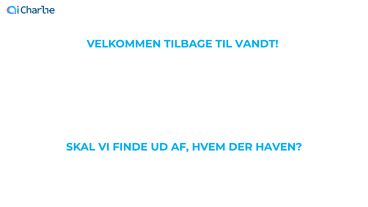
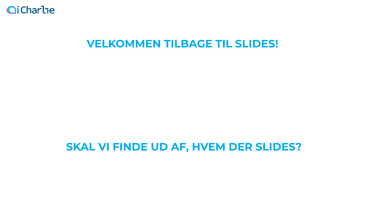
TIL VANDT: VANDT -> SLIDES (257, 44)
DER HAVEN: HAVEN -> SLIDES (279, 147)
